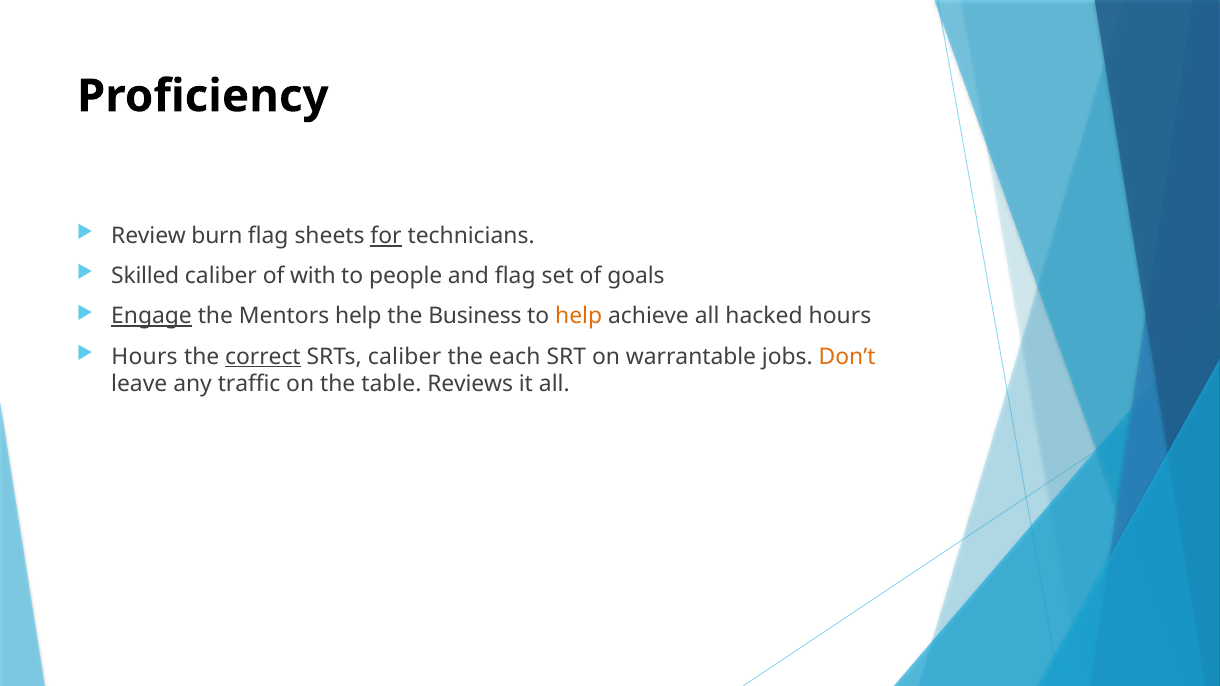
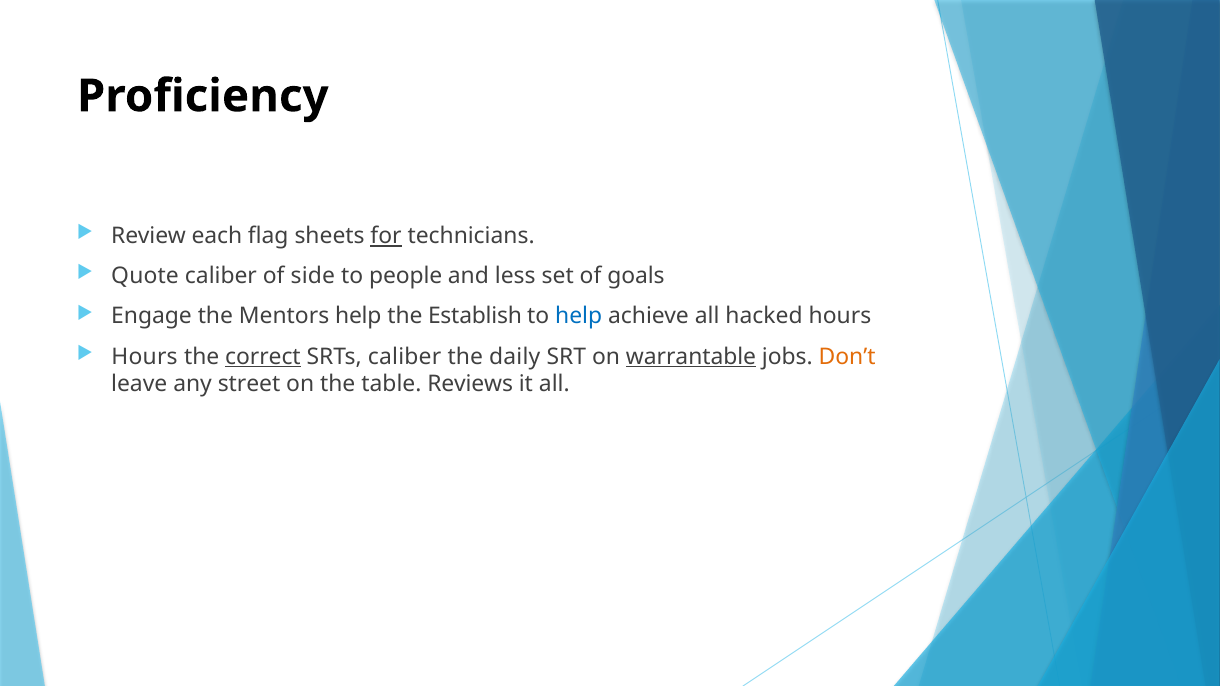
burn: burn -> each (217, 236)
Skilled: Skilled -> Quote (145, 276)
with: with -> side (313, 276)
and flag: flag -> less (515, 276)
Engage underline: present -> none (152, 316)
Business: Business -> Establish (475, 316)
help colour: orange -> blue (579, 316)
each: each -> daily (515, 357)
warrantable underline: none -> present (691, 357)
traffic: traffic -> street (249, 384)
